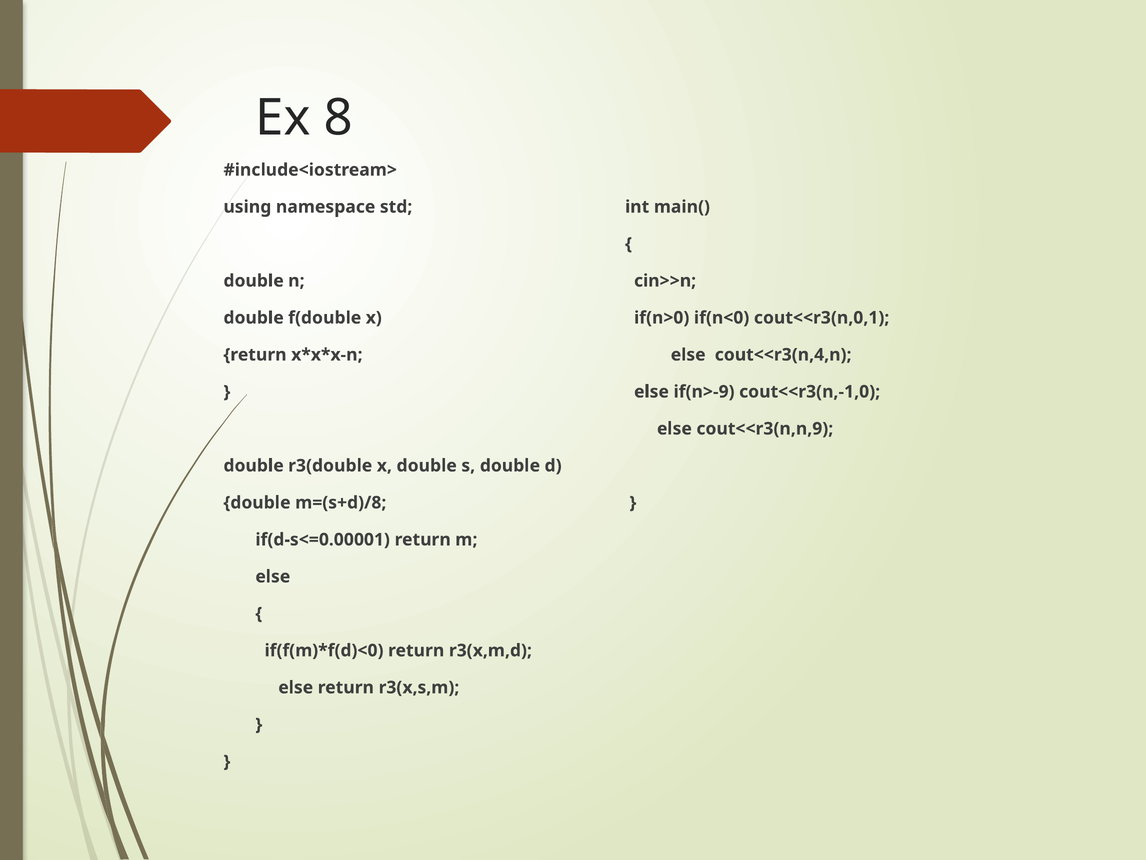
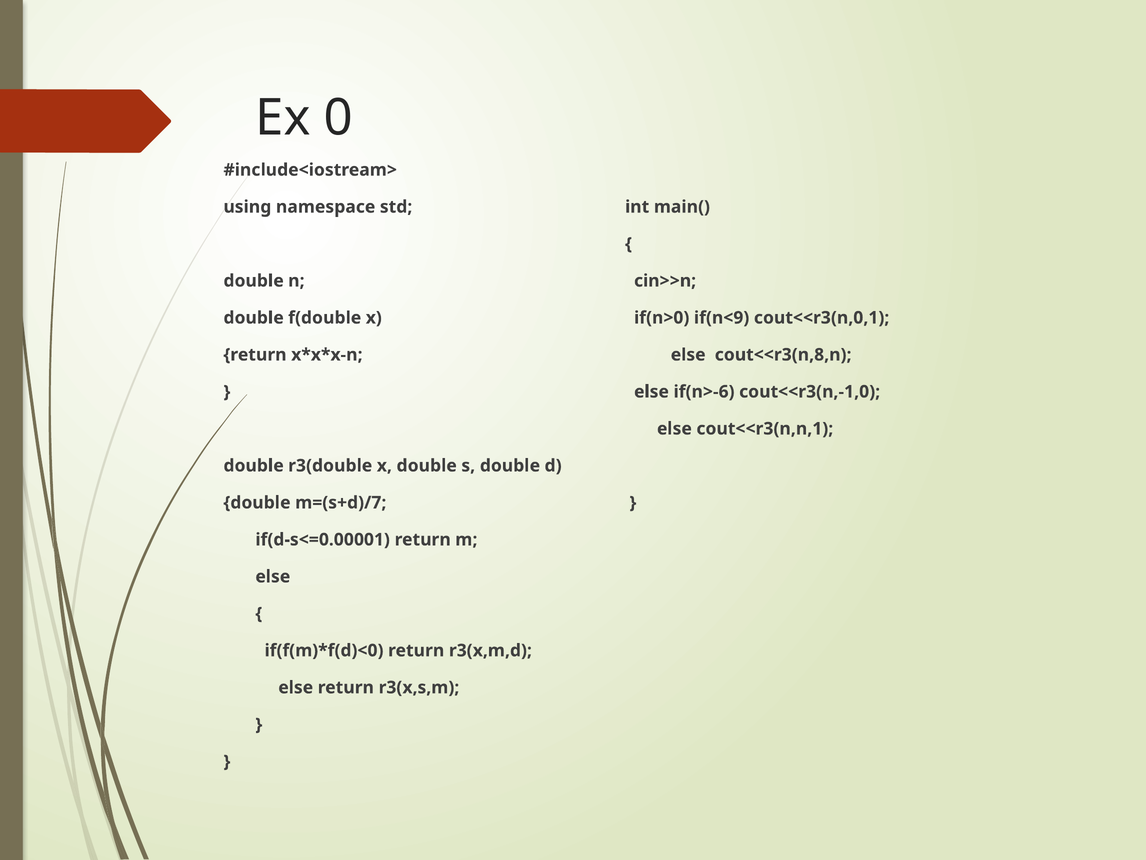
8: 8 -> 0 (338, 118)
if(n<0: if(n<0 -> if(n<9 (722, 318)
cout<<r3(n,4,n: cout<<r3(n,4,n -> cout<<r3(n,8,n (783, 355)
if(n>-9: if(n>-9 -> if(n>-6 (704, 392)
cout<<r3(n,n,9: cout<<r3(n,n,9 -> cout<<r3(n,n,1 (765, 428)
m=(s+d)/8: m=(s+d)/8 -> m=(s+d)/7 (341, 502)
